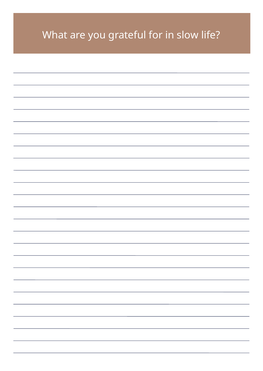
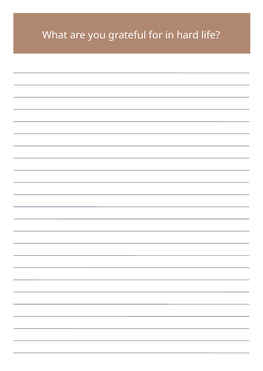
slow: slow -> hard (188, 35)
